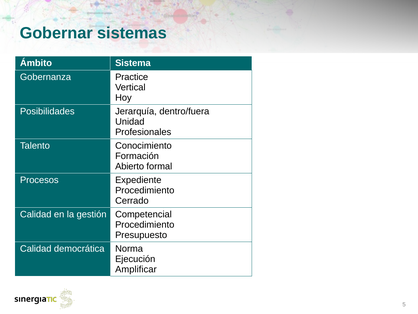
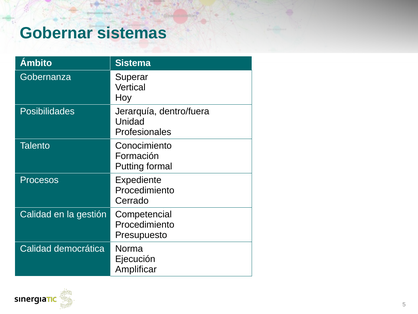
Practice: Practice -> Superar (132, 77)
Abierto: Abierto -> Putting (130, 166)
